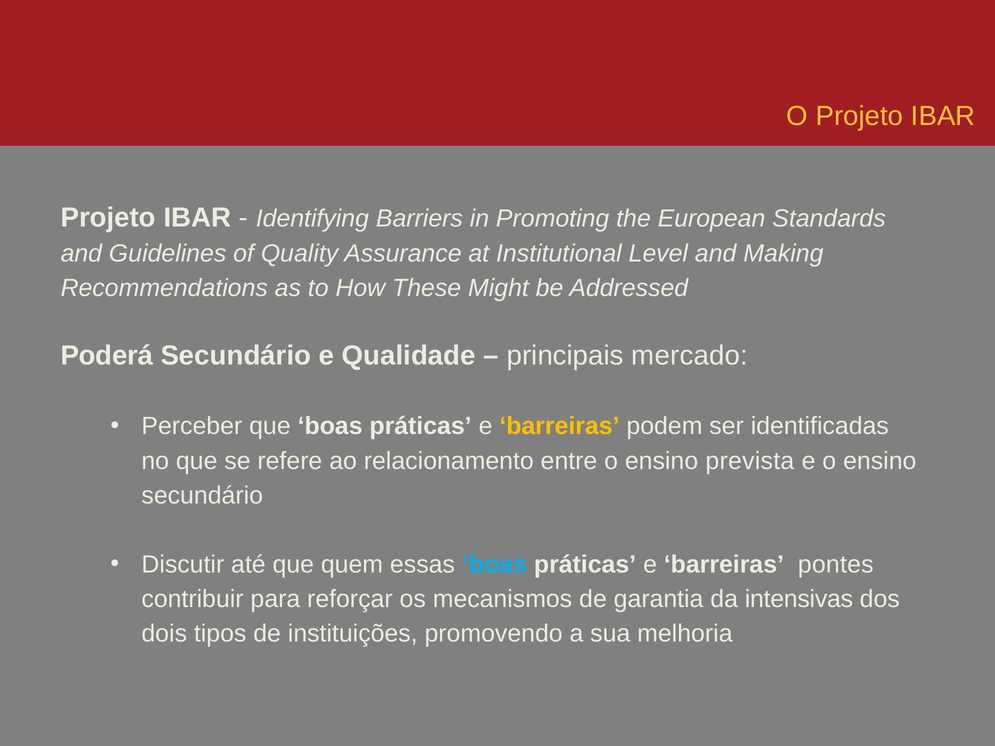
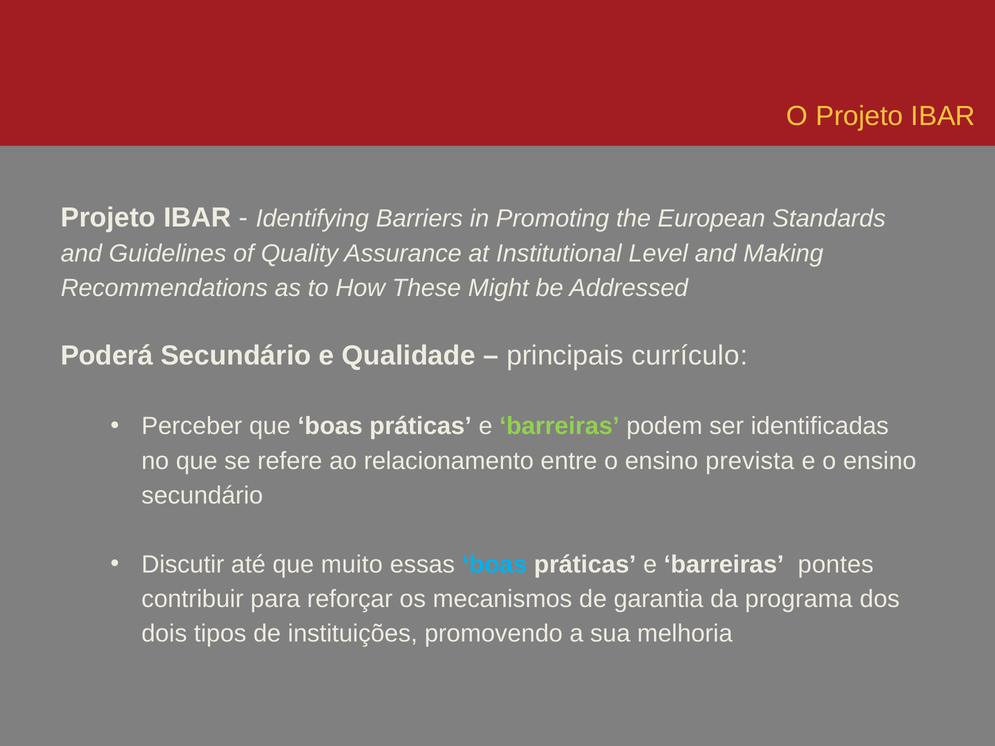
mercado: mercado -> currículo (690, 356)
barreiras colour: yellow -> light green (559, 426)
quem: quem -> muito (352, 565)
intensivas: intensivas -> programa (799, 599)
